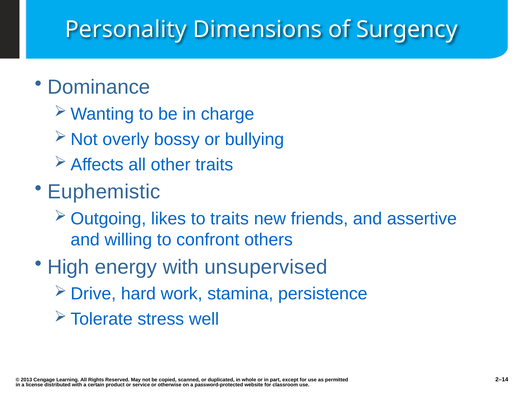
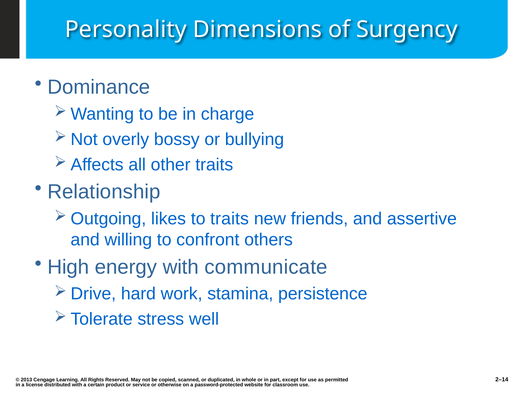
Euphemistic: Euphemistic -> Relationship (104, 192)
unsupervised: unsupervised -> communicate (266, 267)
